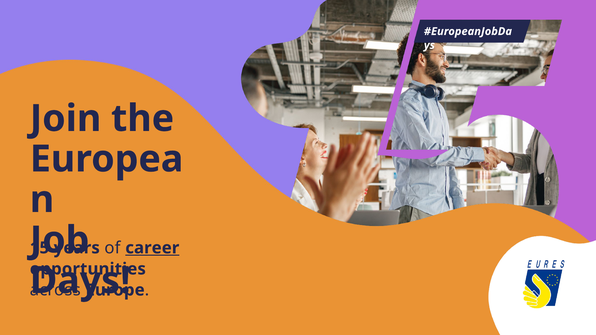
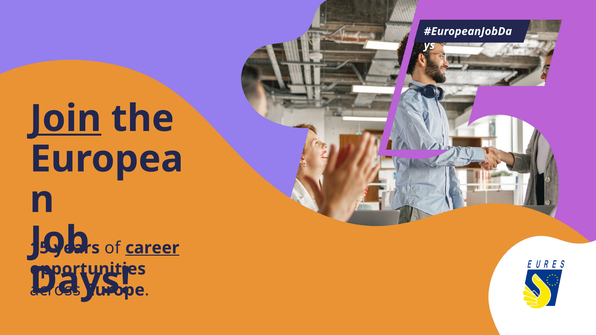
Join underline: none -> present (66, 119)
